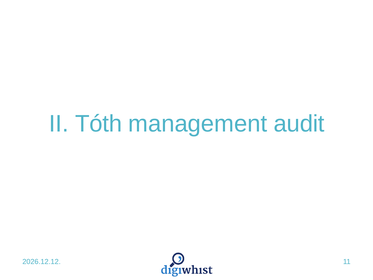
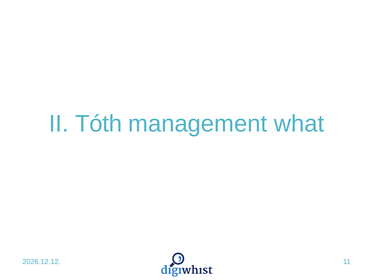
audit: audit -> what (299, 124)
